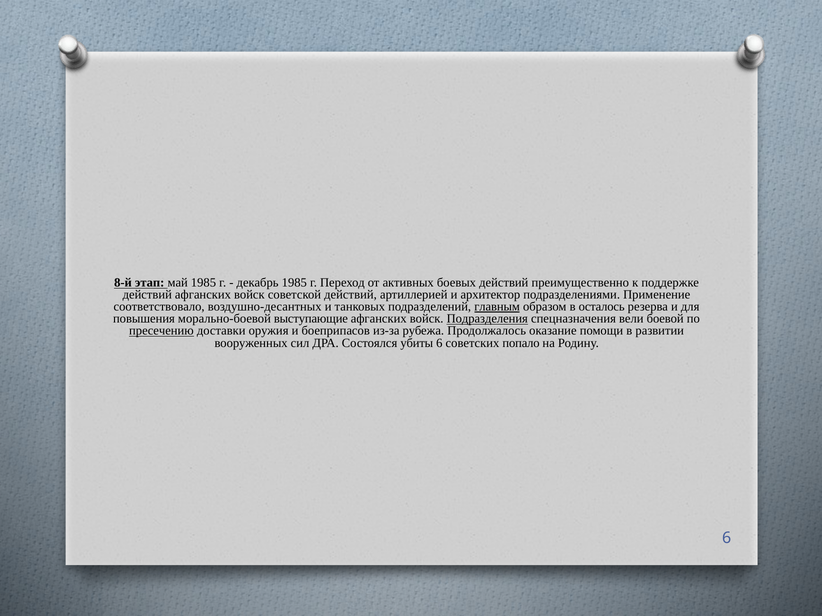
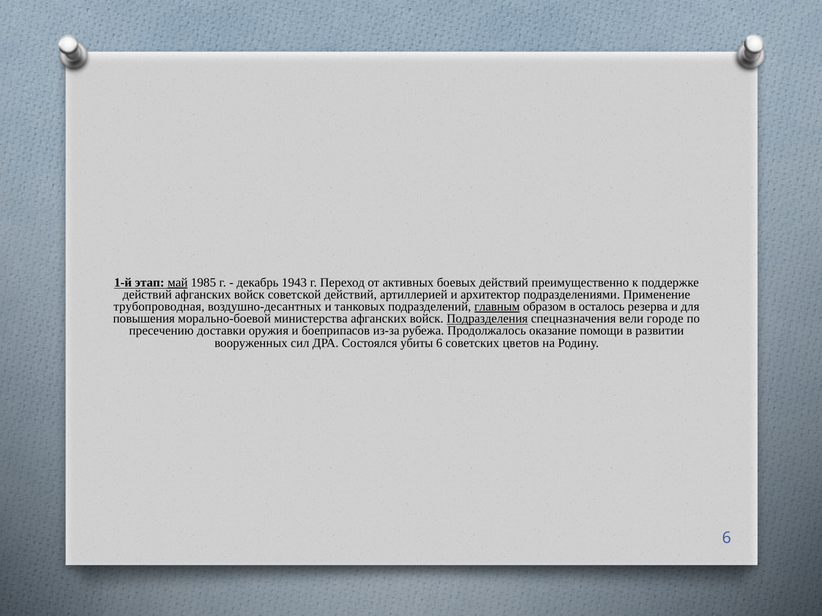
8-й: 8-й -> 1-й (123, 283)
май underline: none -> present (178, 283)
декабрь 1985: 1985 -> 1943 (294, 283)
соответствовало: соответствовало -> трубопроводная (159, 307)
выступающие: выступающие -> министерства (311, 319)
боевой: боевой -> городе (665, 319)
пресечению underline: present -> none (161, 331)
попало: попало -> цветов (521, 343)
